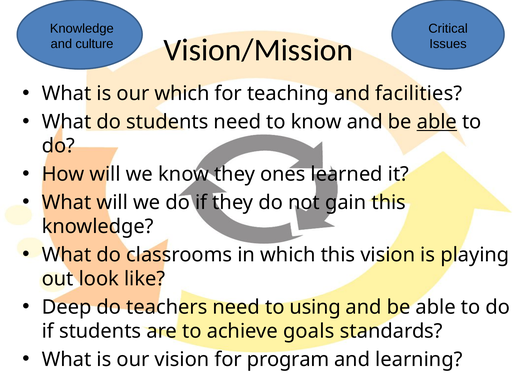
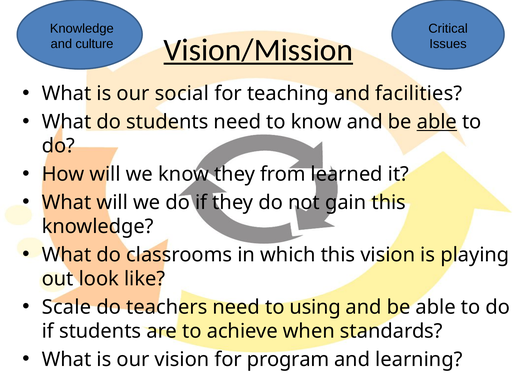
Vision/Mission underline: none -> present (258, 50)
our which: which -> social (182, 94)
ones: ones -> from (283, 174)
Deep: Deep -> Scale (66, 307)
goals: goals -> when (309, 331)
